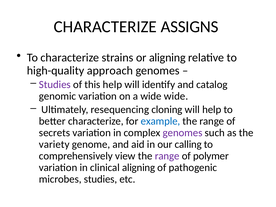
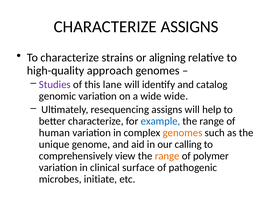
this help: help -> lane (112, 84)
resequencing cloning: cloning -> assigns (167, 110)
secrets: secrets -> human (55, 133)
genomes colour: purple -> orange (183, 133)
variety: variety -> unique (54, 144)
range colour: purple -> orange (167, 156)
clinical aligning: aligning -> surface (138, 168)
microbes studies: studies -> initiate (101, 179)
